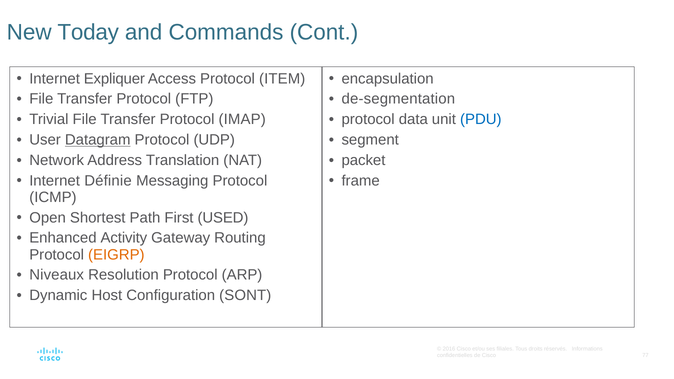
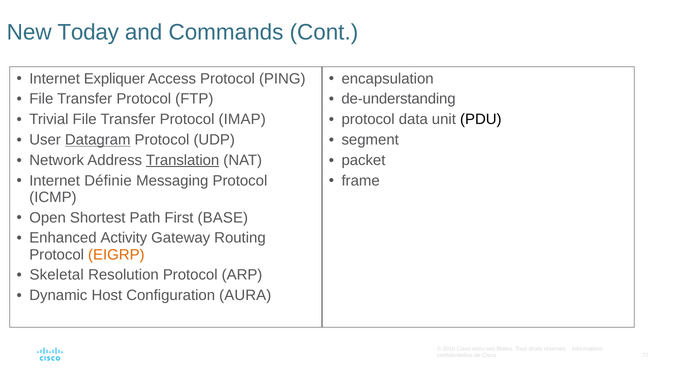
ITEM: ITEM -> PING (282, 79)
de-segmentation: de-segmentation -> de-understanding (399, 99)
PDU colour: blue -> black (481, 119)
Translation underline: none -> present (183, 160)
USED: USED -> BASE (223, 218)
Niveaux: Niveaux -> Skeletal (57, 275)
SONT: SONT -> AURA (245, 296)
